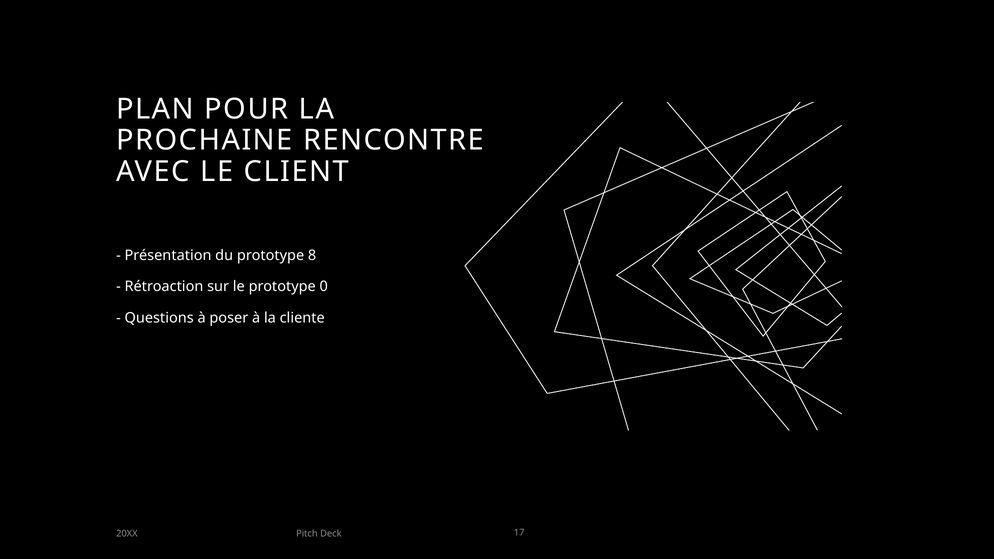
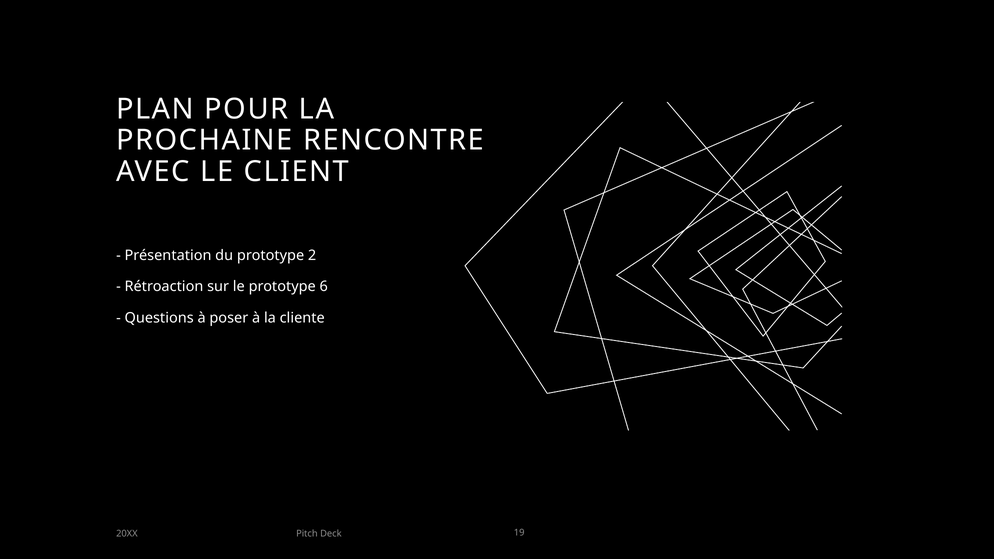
8: 8 -> 2 (312, 255)
0: 0 -> 6 (324, 287)
17: 17 -> 19 (519, 533)
